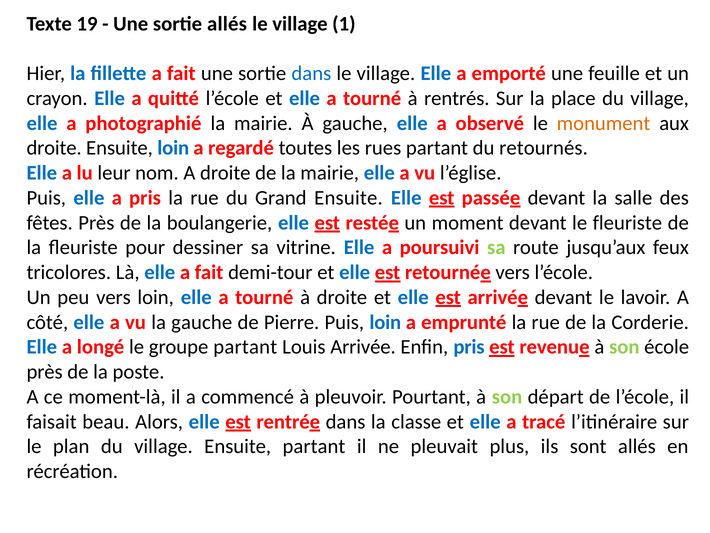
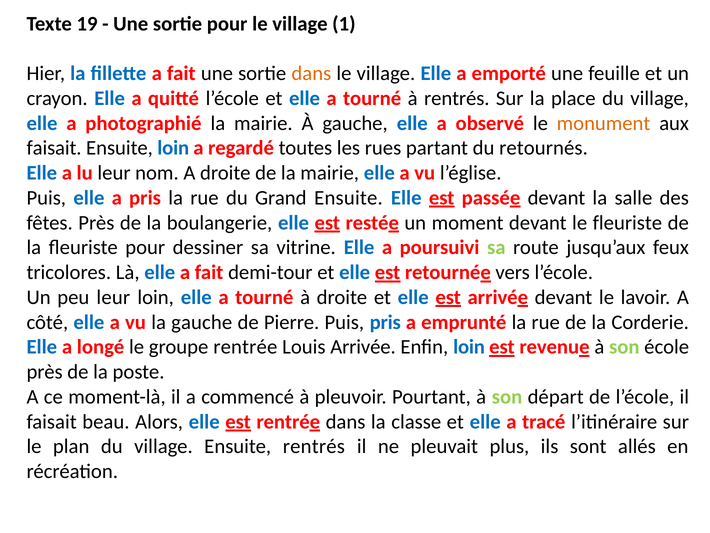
sortie allés: allés -> pour (227, 24)
dans colour: blue -> orange (311, 73)
droite: droite -> faisait (54, 148)
peu vers: vers -> leur (113, 297)
Puis loin: loin -> pris (385, 322)
groupe partant: partant -> rentrée (245, 347)
Enfin pris: pris -> loin (469, 347)
Ensuite partant: partant -> rentrés (314, 446)
